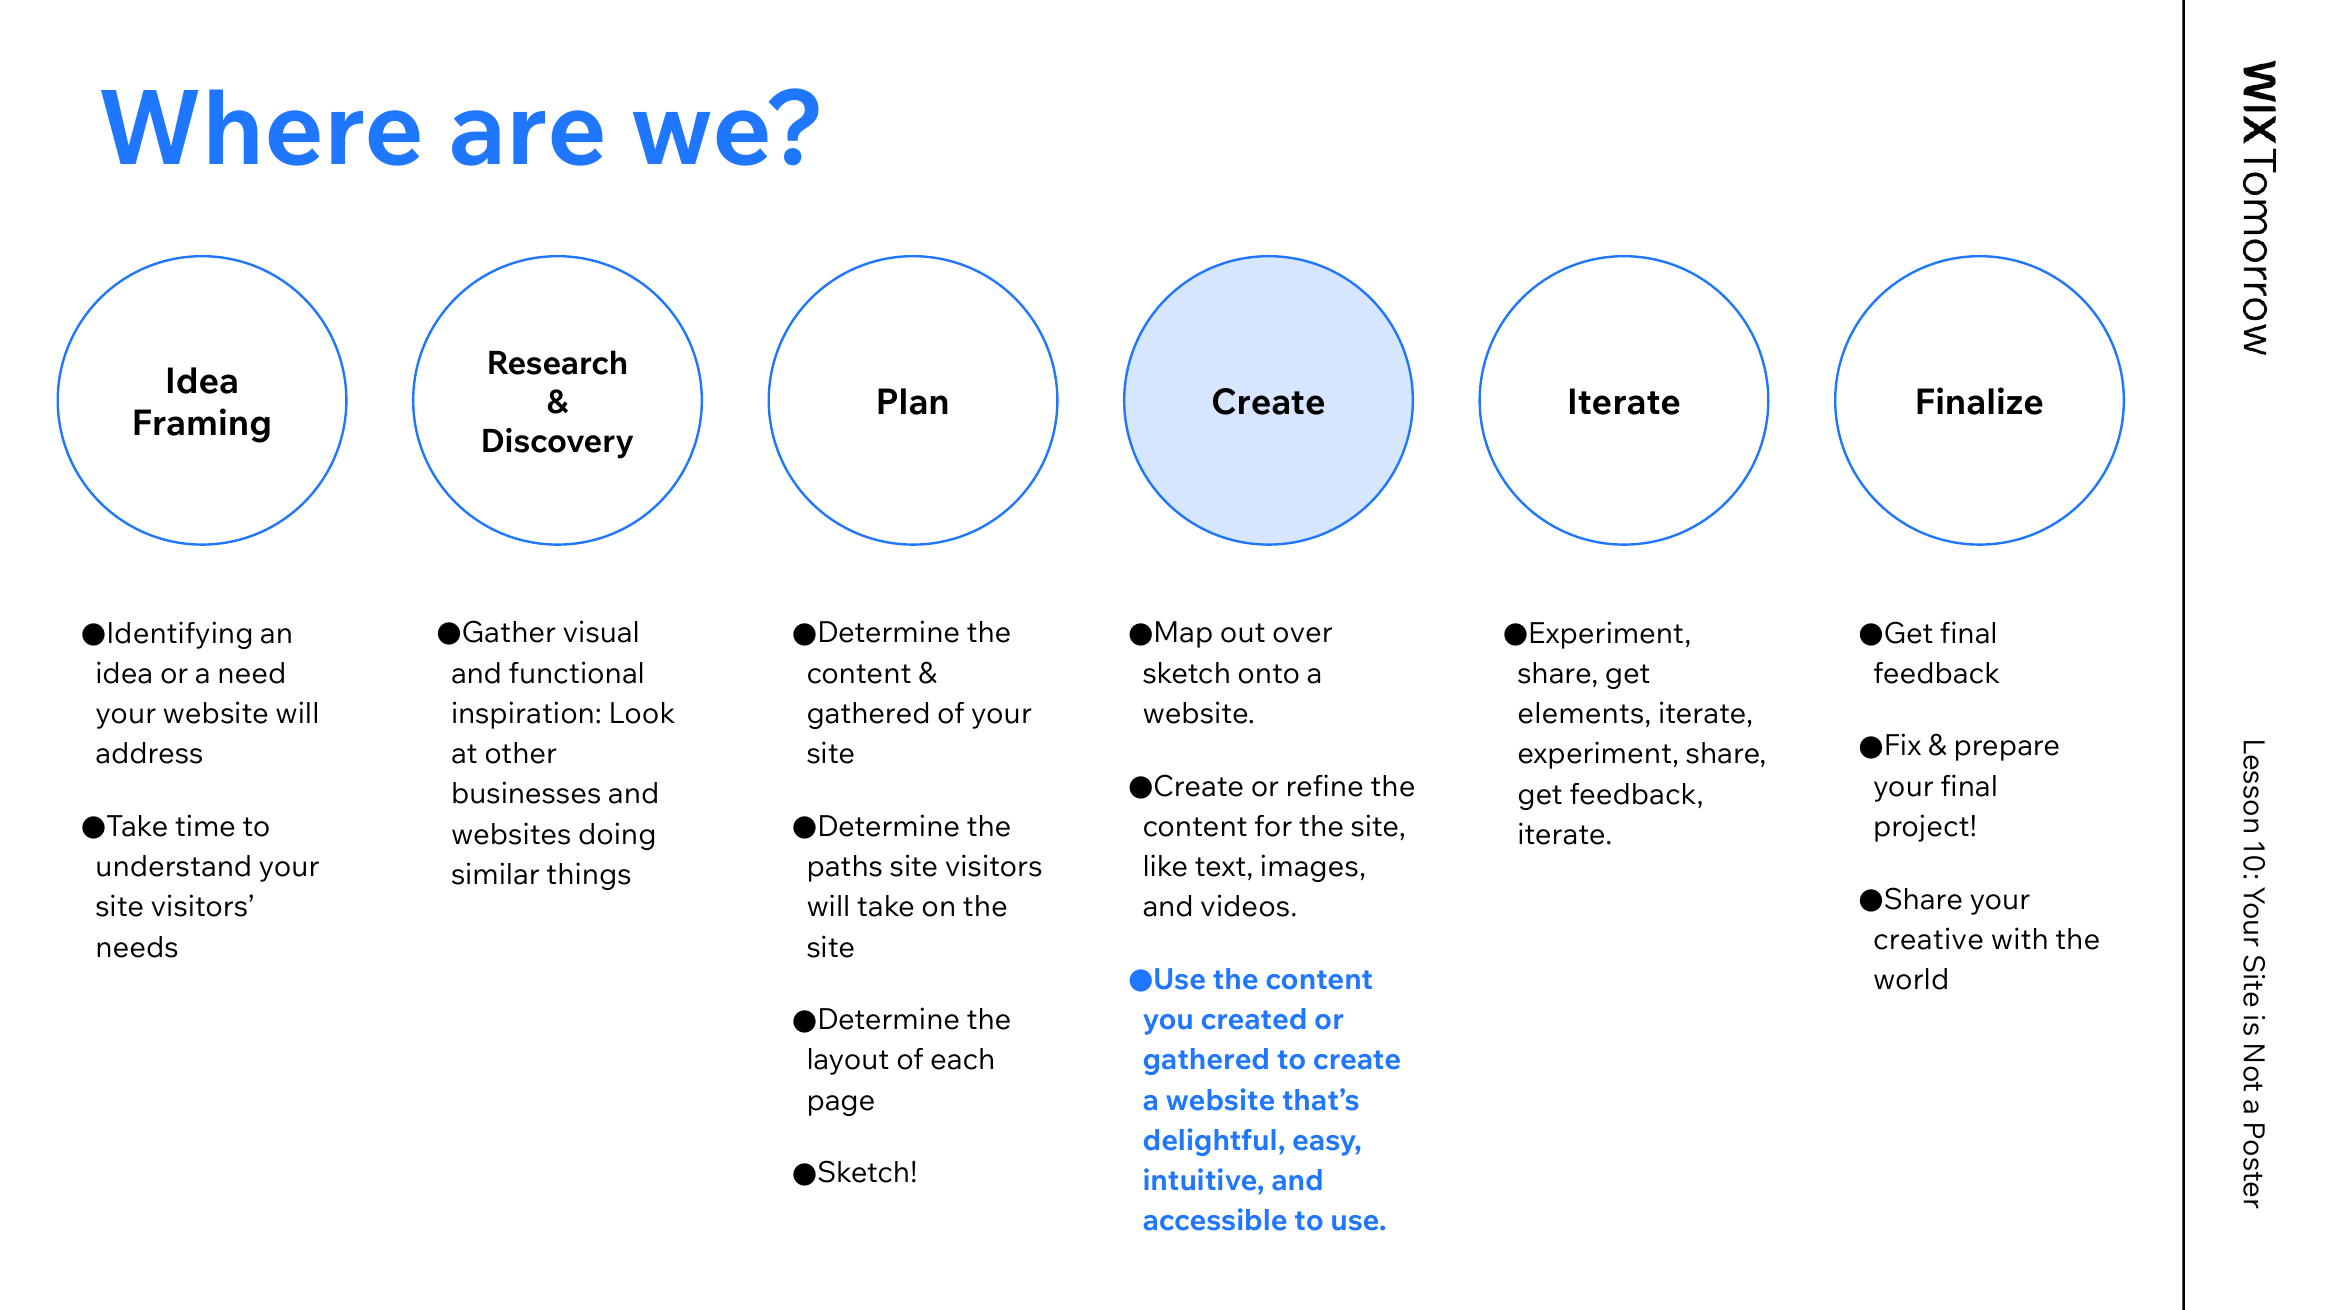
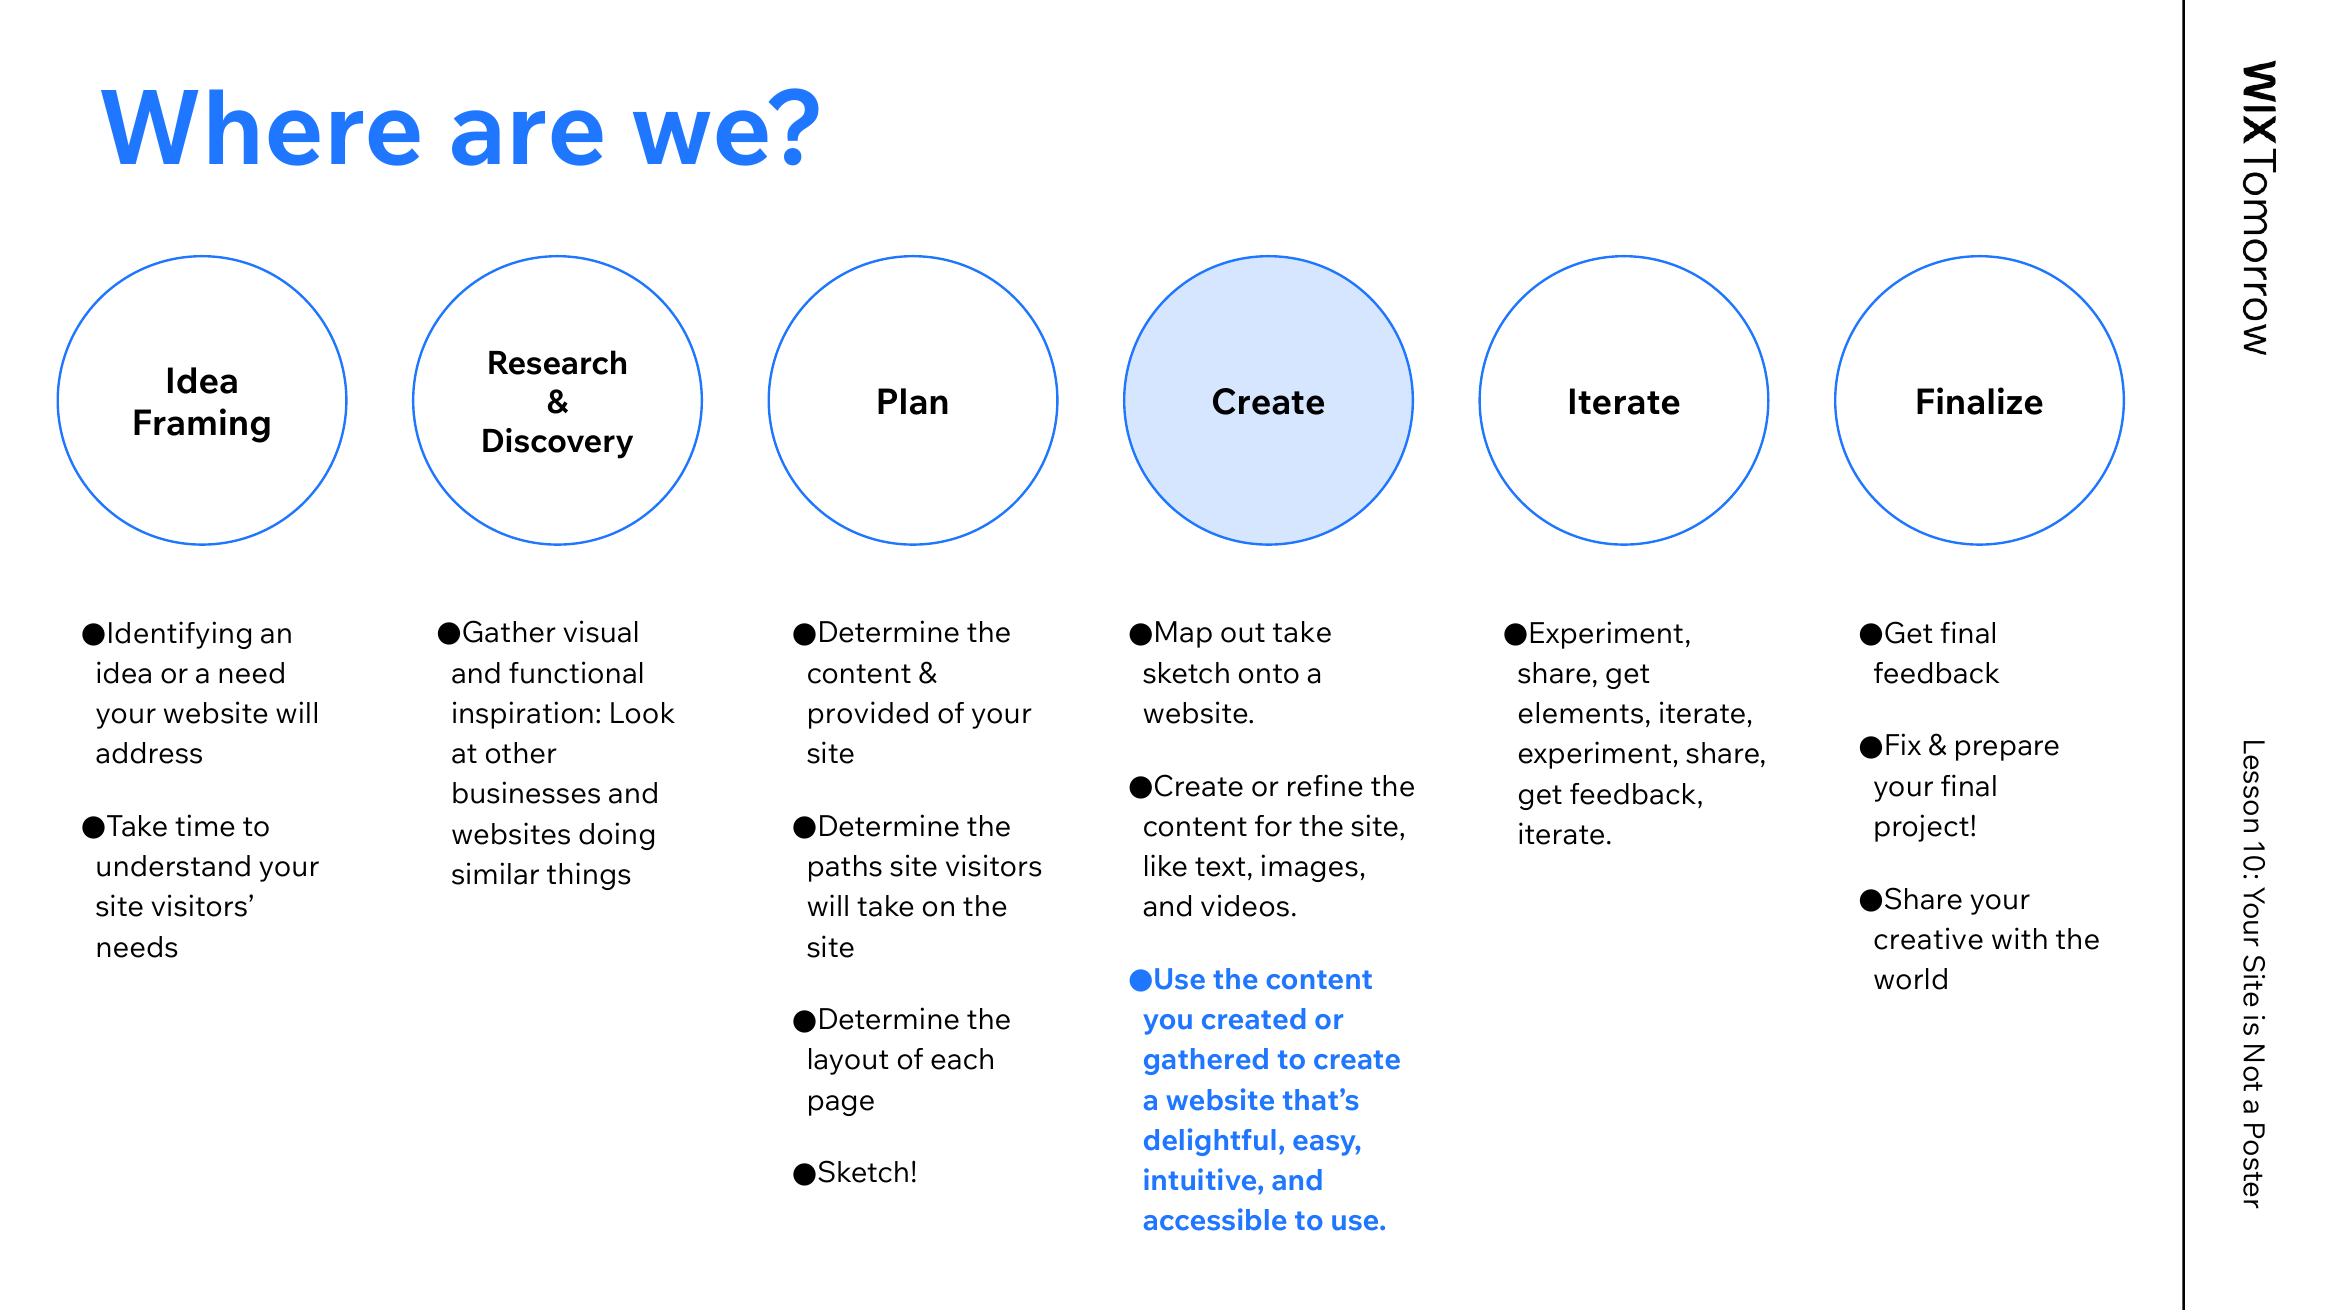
out over: over -> take (1302, 634)
gathered: gathered -> provided (868, 714)
